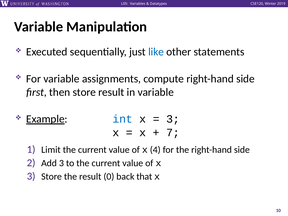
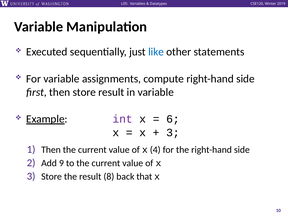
int colour: blue -> purple (123, 119)
3: 3 -> 6 (173, 119)
7: 7 -> 3 (173, 133)
1 Limit: Limit -> Then (51, 150)
Add 3: 3 -> 9 (61, 163)
0: 0 -> 8 (109, 177)
